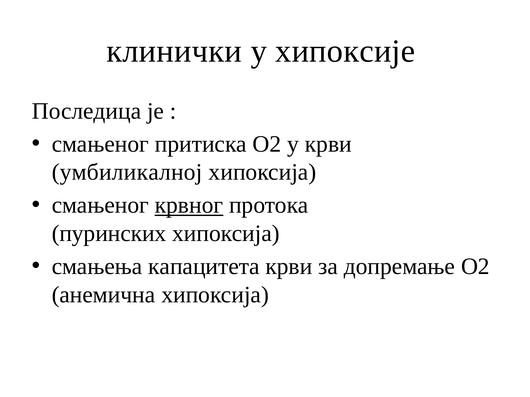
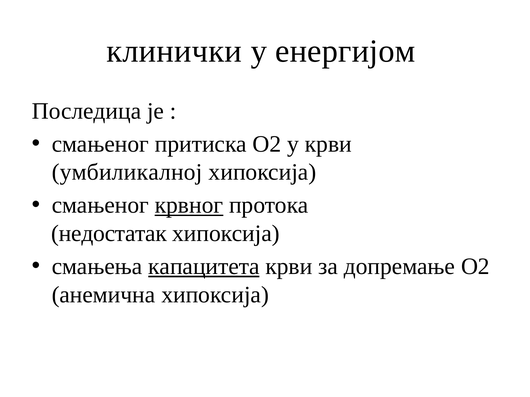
хипоксије: хипоксије -> енергијом (345, 51)
пуринских: пуринских -> недостатак (109, 234)
капацитета underline: none -> present (204, 267)
